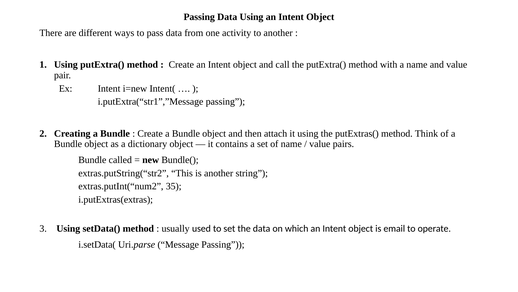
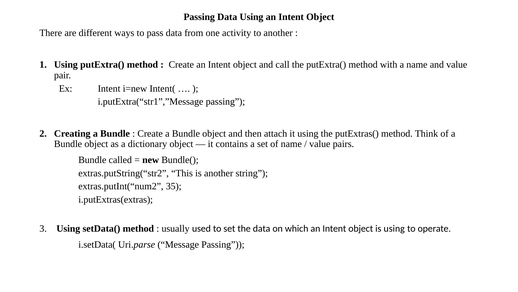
is email: email -> using (394, 228)
